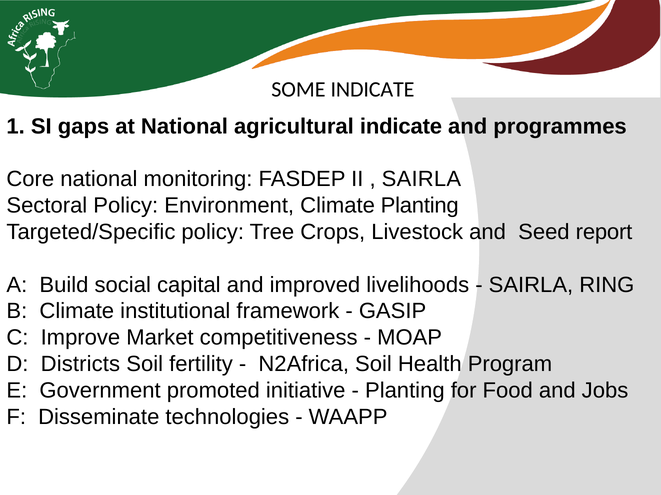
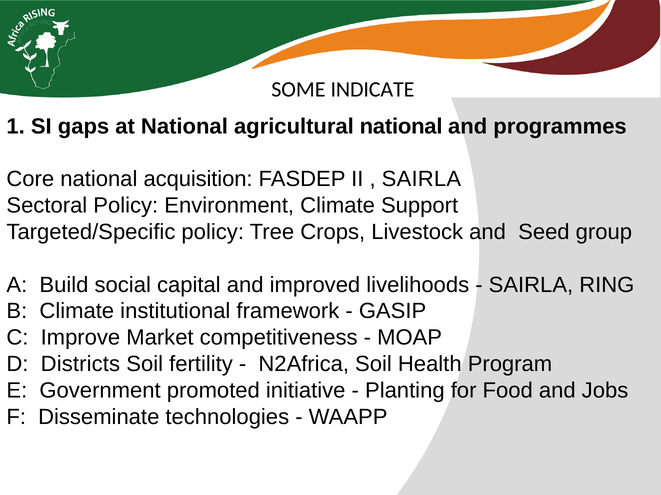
agricultural indicate: indicate -> national (401, 127)
monitoring: monitoring -> acquisition (198, 179)
Climate Planting: Planting -> Support (420, 206)
report: report -> group (604, 232)
